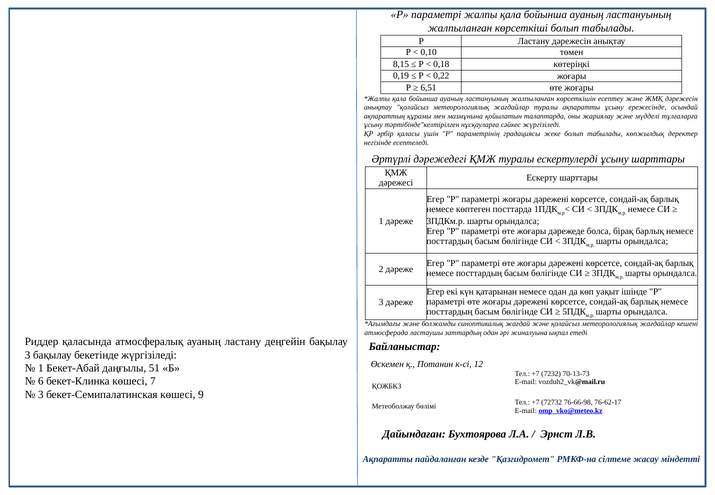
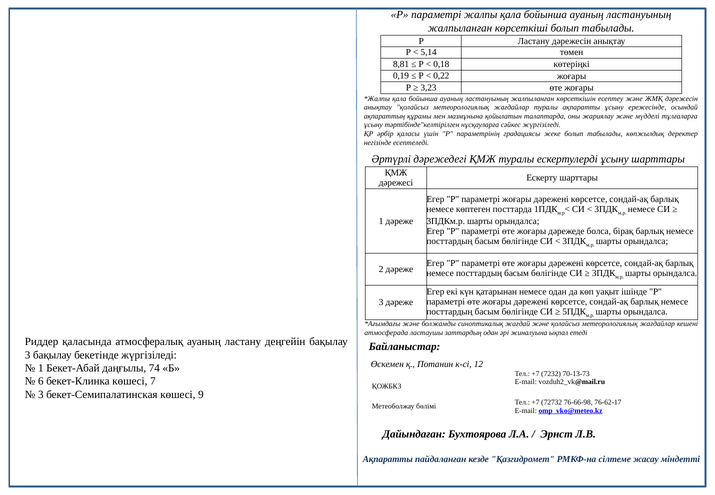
0,10: 0,10 -> 5,14 (429, 52)
8,15: 8,15 -> 8,81 (401, 64)
6,51: 6,51 -> 3,23 (428, 88)
51: 51 -> 74 (154, 368)
